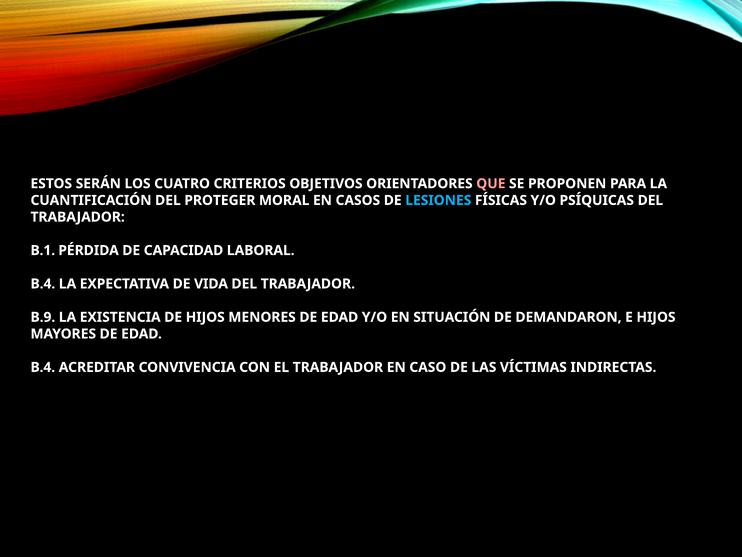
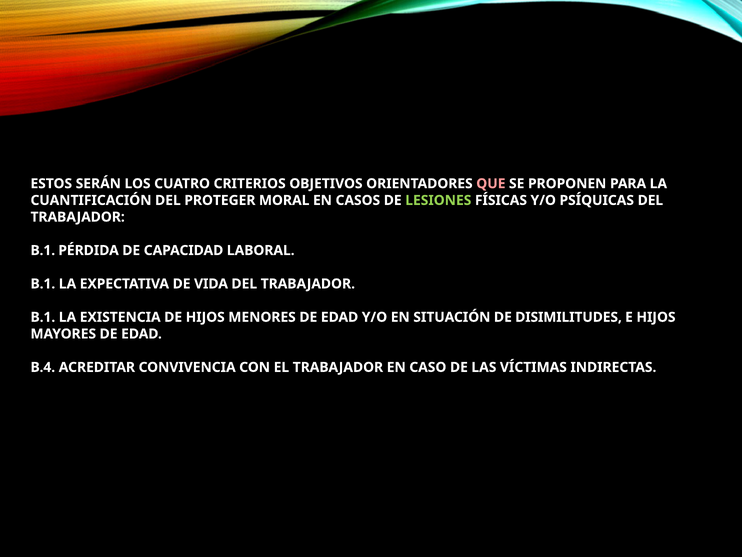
LESIONES colour: light blue -> light green (438, 200)
B.4: B.4 -> B.1 (43, 284)
B.9: B.9 -> B.1 (43, 317)
DEMANDARON: DEMANDARON -> DISIMILITUDES (569, 317)
